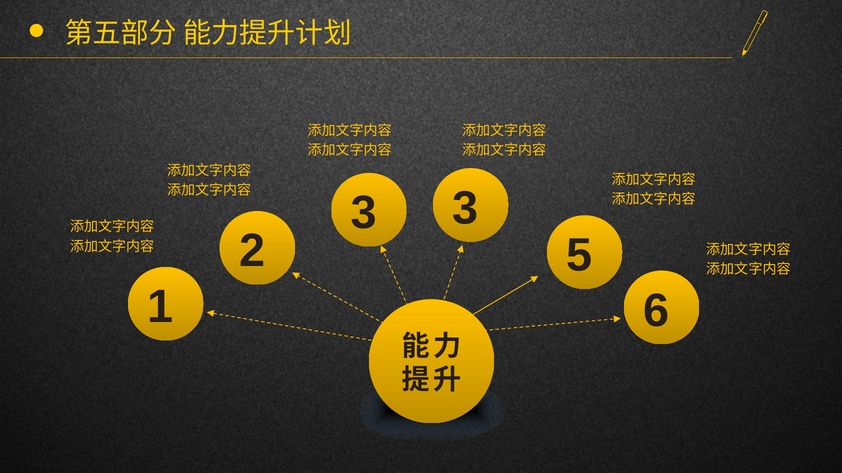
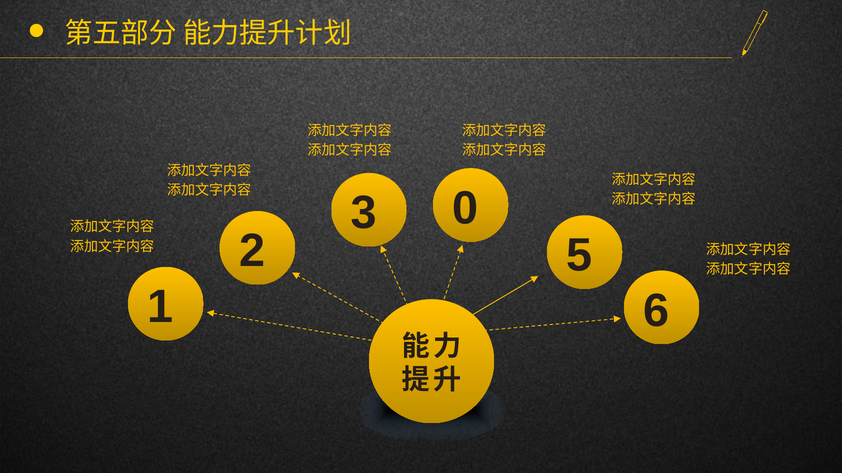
3 3: 3 -> 0 (465, 208)
